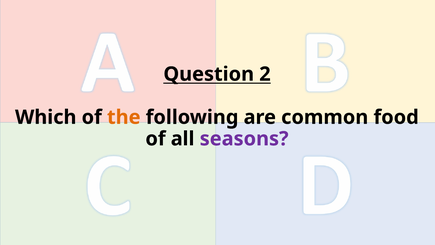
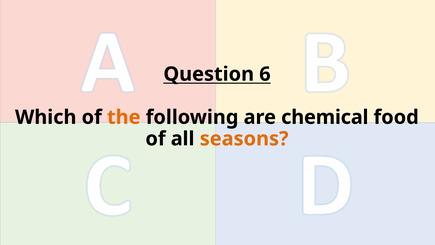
2: 2 -> 6 (265, 74)
common: common -> chemical (325, 117)
seasons colour: purple -> orange (244, 139)
